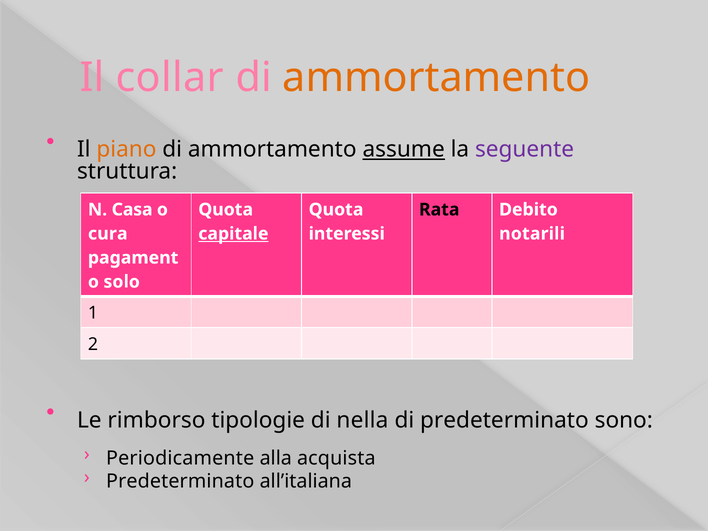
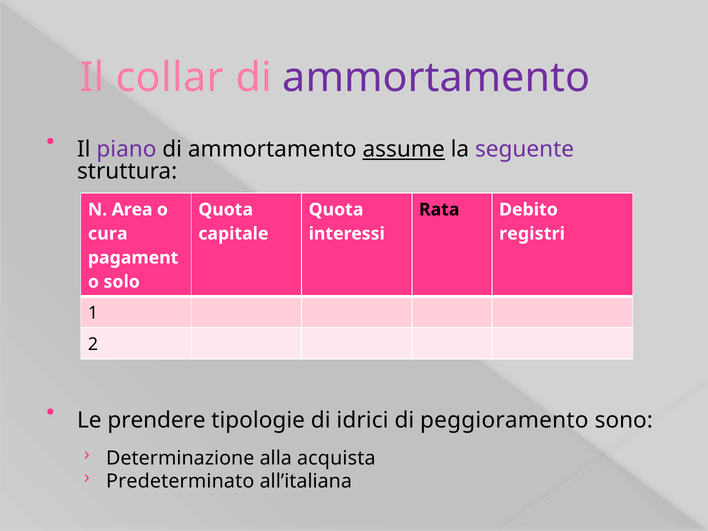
ammortamento colour: orange -> purple (436, 78)
piano colour: orange -> purple (126, 149)
Casa: Casa -> Area (132, 210)
capitale underline: present -> none (233, 234)
notarili: notarili -> registri (532, 234)
rimborso: rimborso -> prendere (157, 420)
nella: nella -> idrici (363, 420)
di predeterminato: predeterminato -> peggioramento (504, 420)
Periodicamente: Periodicamente -> Determinazione (180, 458)
